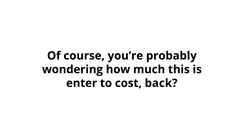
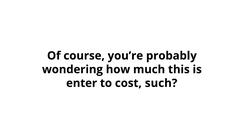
back: back -> such (161, 83)
